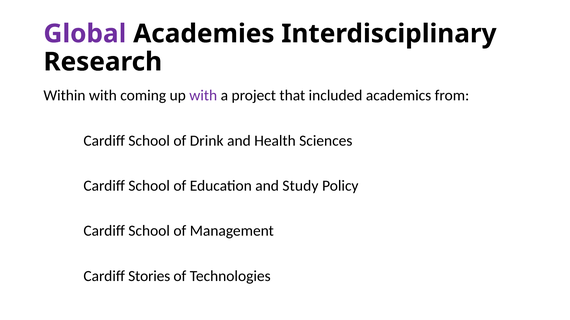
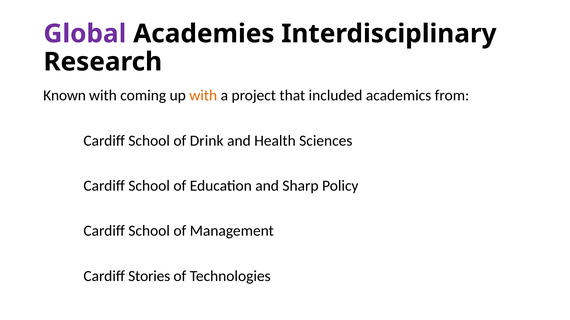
Within: Within -> Known (65, 96)
with colour: purple -> orange (203, 96)
Study: Study -> Sharp (300, 186)
